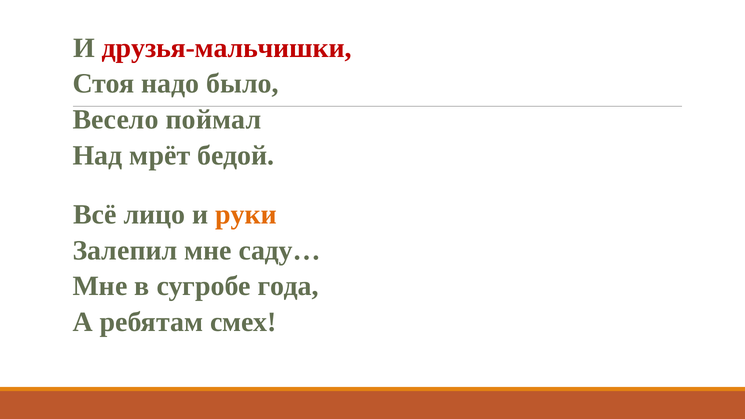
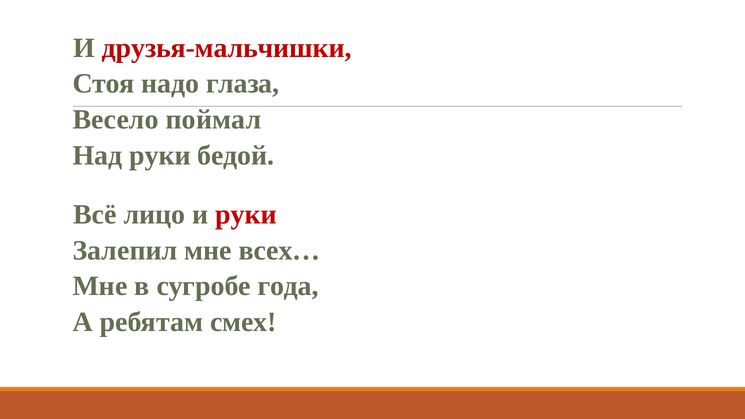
было: было -> глаза (243, 84)
Над мрёт: мрёт -> руки (160, 155)
руки colour: orange -> red (246, 215)
саду…: саду… -> всех… (280, 250)
